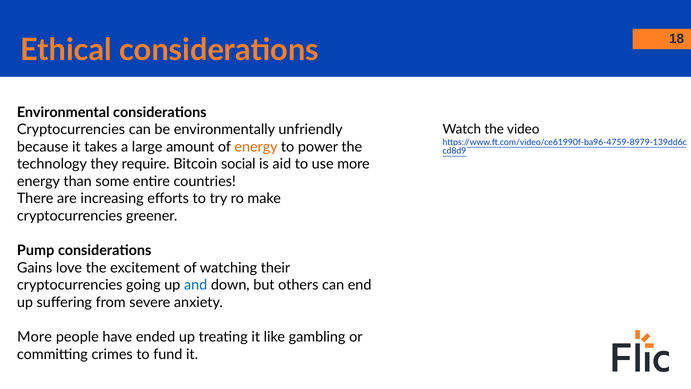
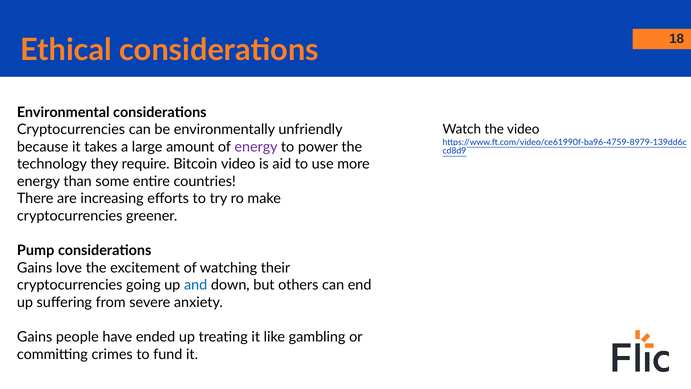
energy colour: orange -> purple (256, 147)
Bitcoin social: social -> video (238, 164)
More: More -> Gains (35, 337)
